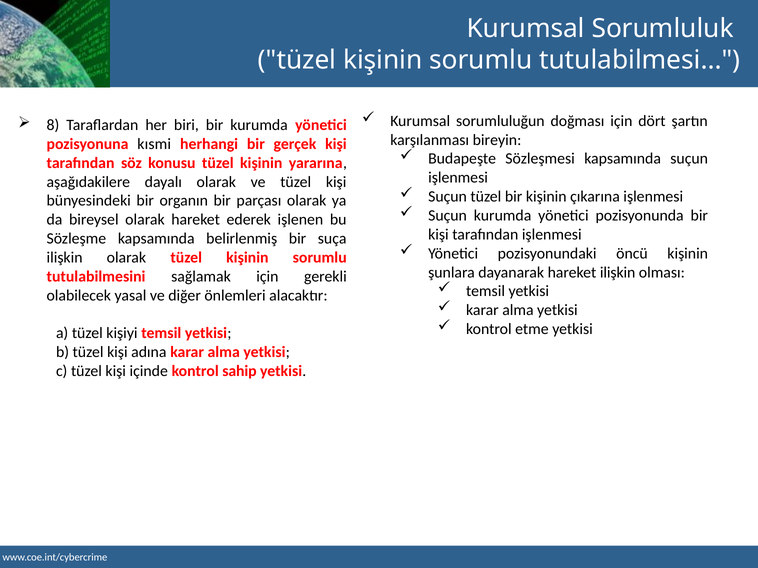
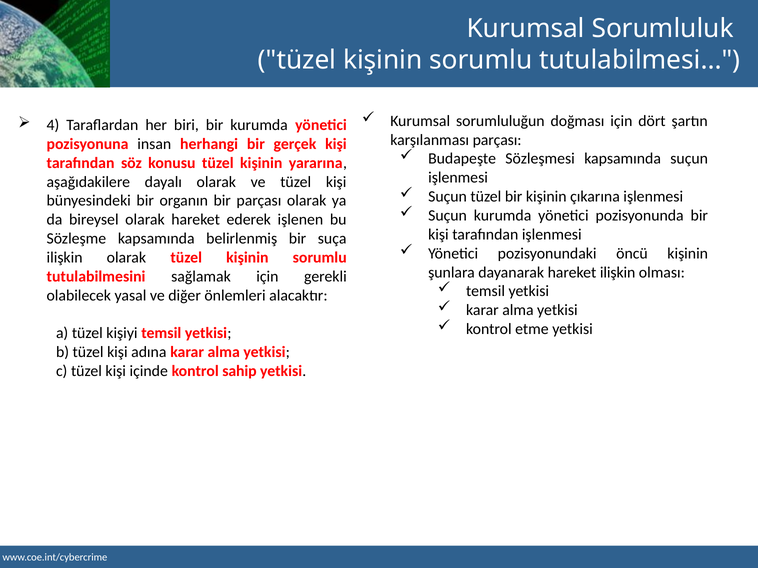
8: 8 -> 4 (53, 125)
karşılanması bireyin: bireyin -> parçası (497, 140)
kısmi: kısmi -> insan (154, 144)
